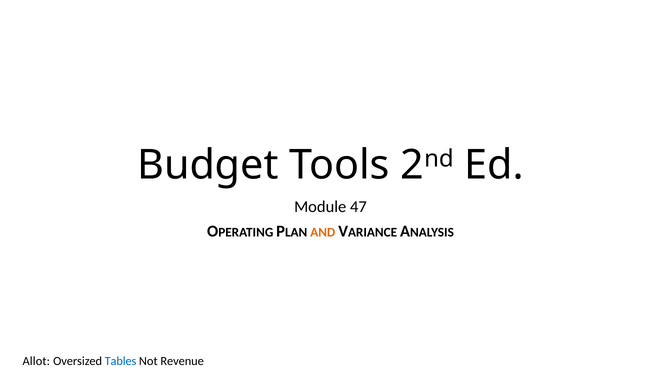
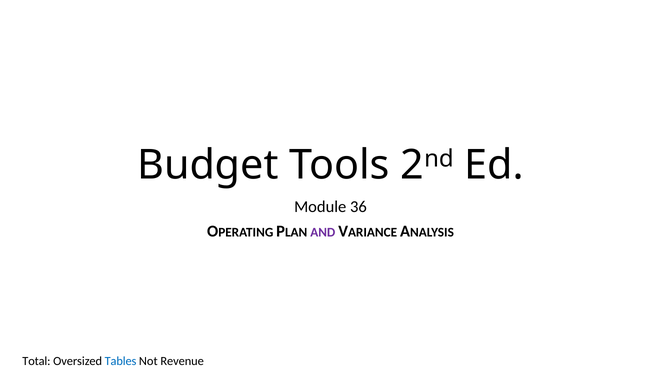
47: 47 -> 36 (358, 207)
AND colour: orange -> purple (323, 232)
Allot: Allot -> Total (36, 361)
